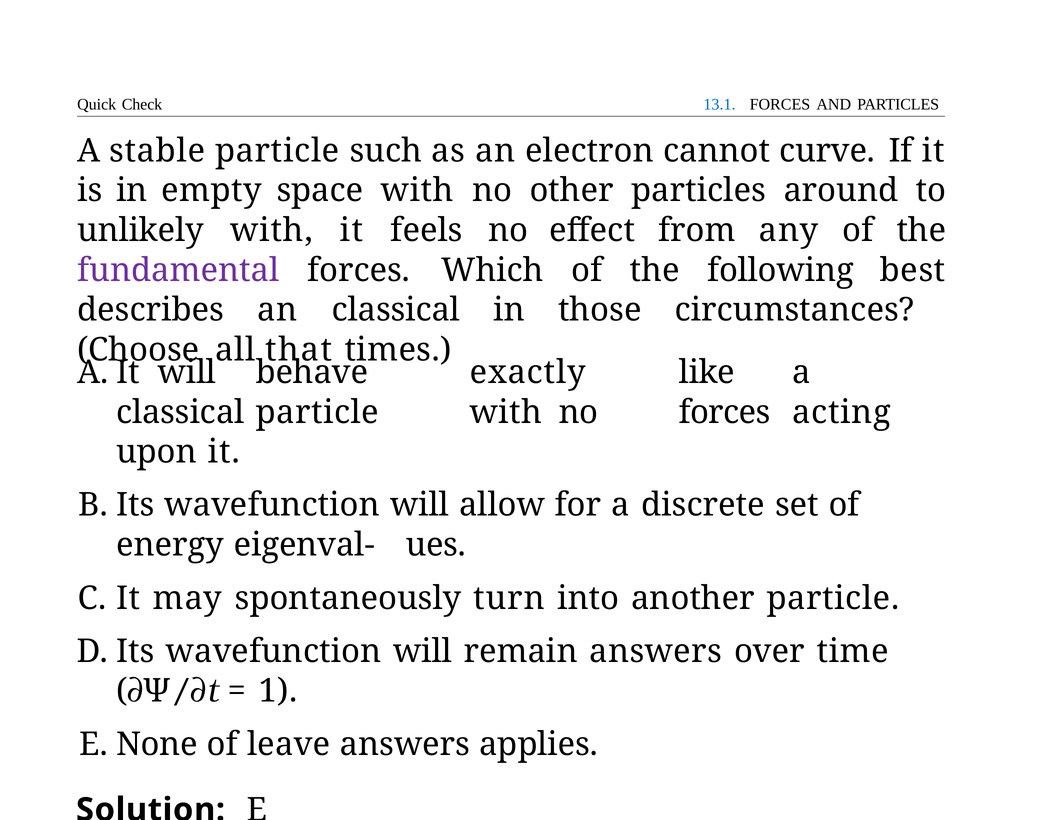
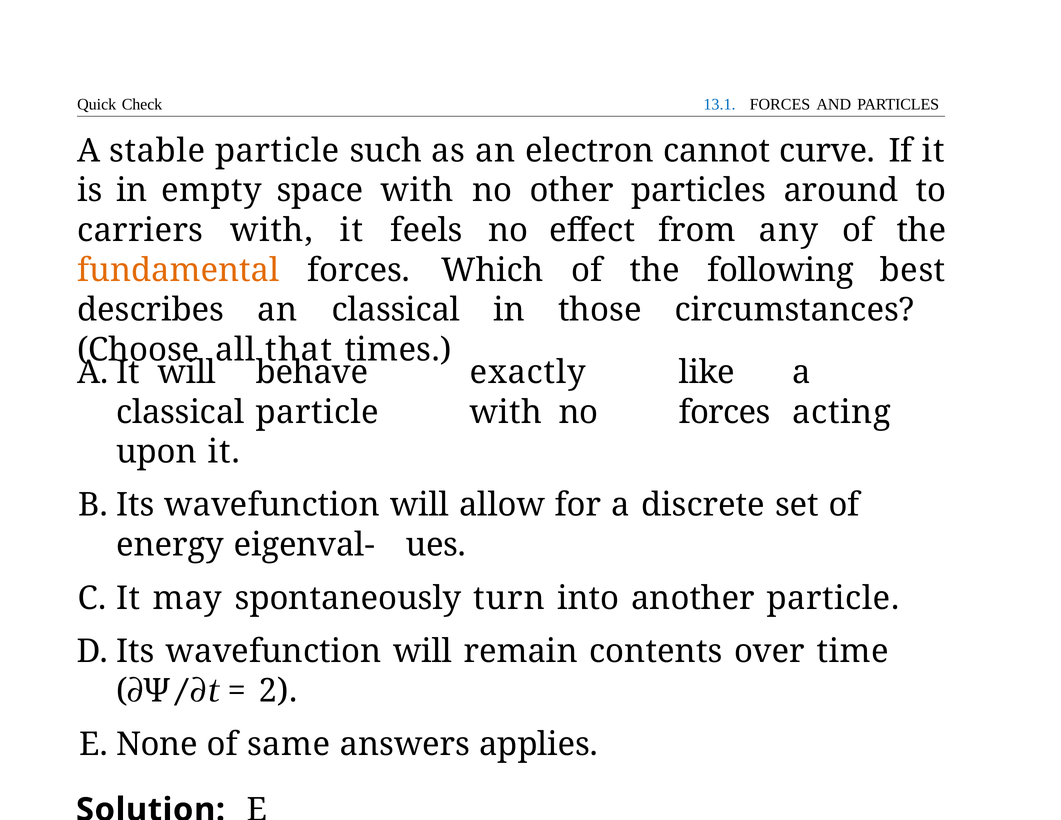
unlikely: unlikely -> carriers (140, 230)
fundamental colour: purple -> orange (178, 270)
remain answers: answers -> contents (656, 652)
1: 1 -> 2 (278, 691)
leave: leave -> same (289, 744)
